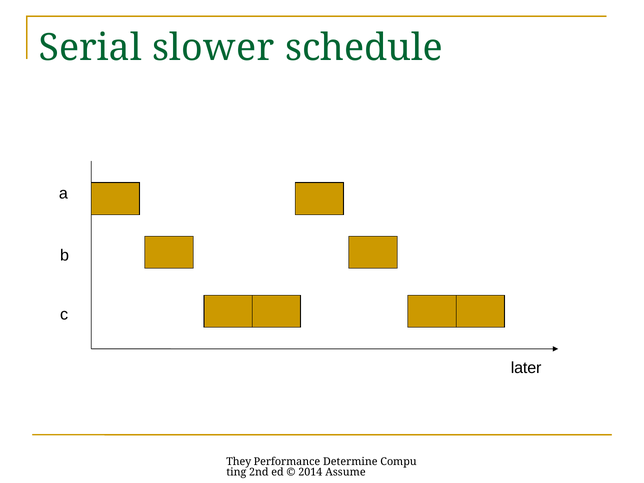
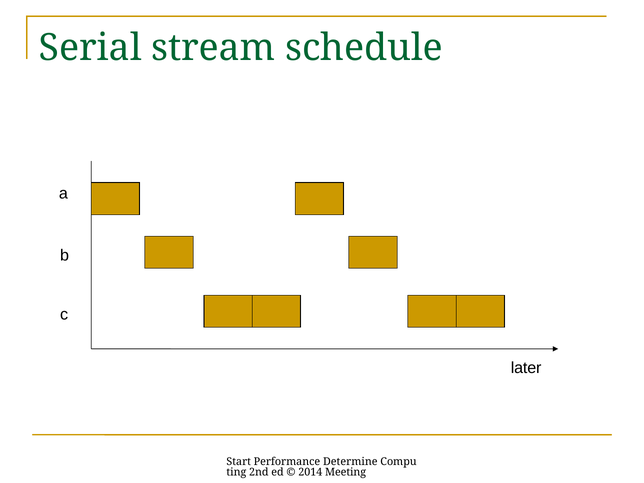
slower: slower -> stream (213, 48)
They: They -> Start (239, 462)
Assume: Assume -> Meeting (346, 472)
